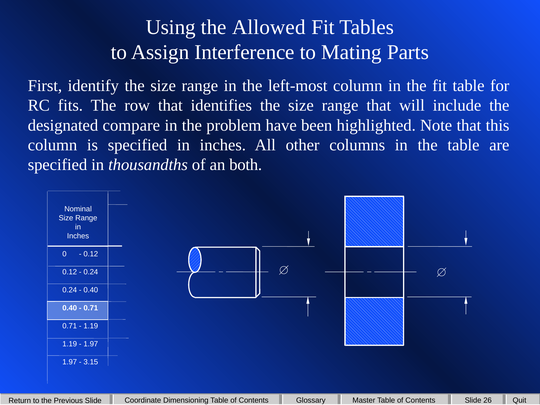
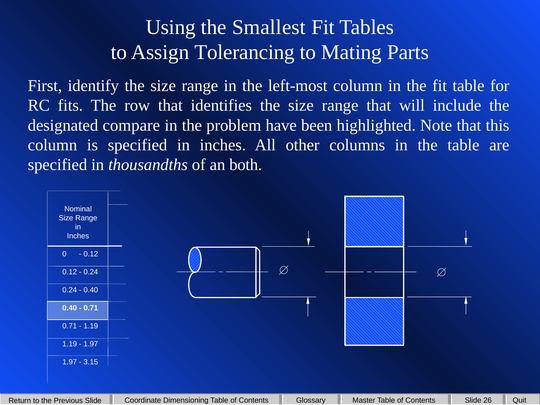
Allowed: Allowed -> Smallest (269, 27)
Interference: Interference -> Tolerancing (245, 52)
